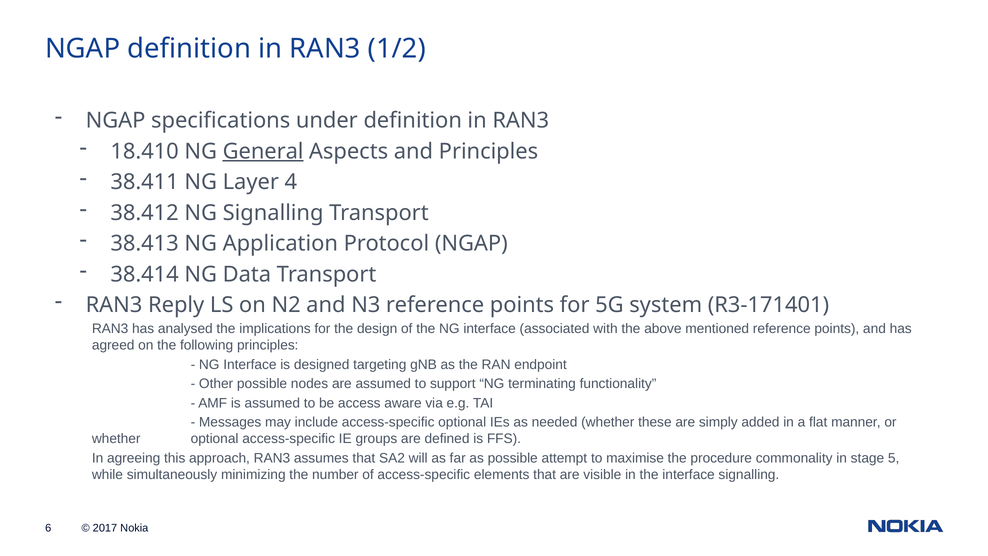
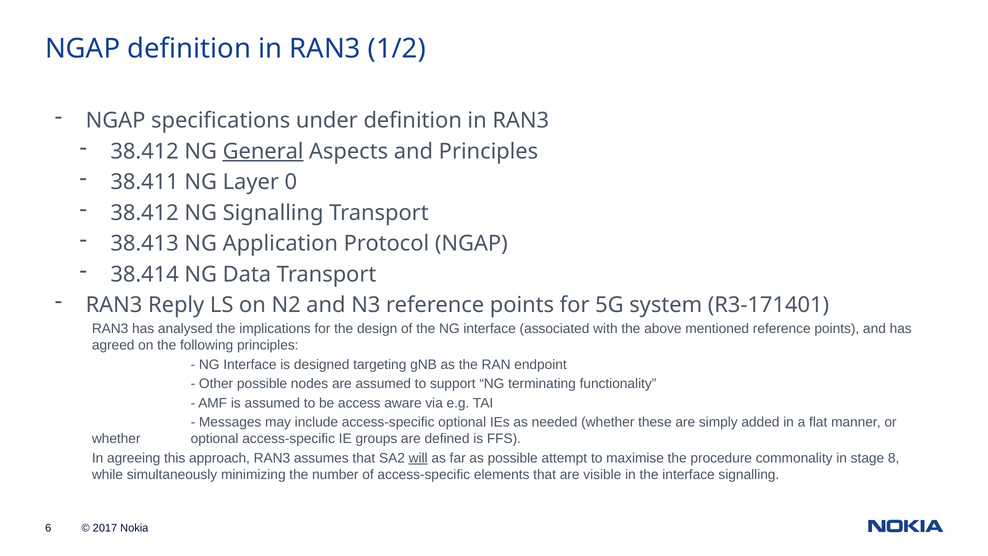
18.410: 18.410 -> 38.412 (145, 151)
4: 4 -> 0 (291, 182)
will underline: none -> present (418, 458)
5: 5 -> 8 (894, 458)
